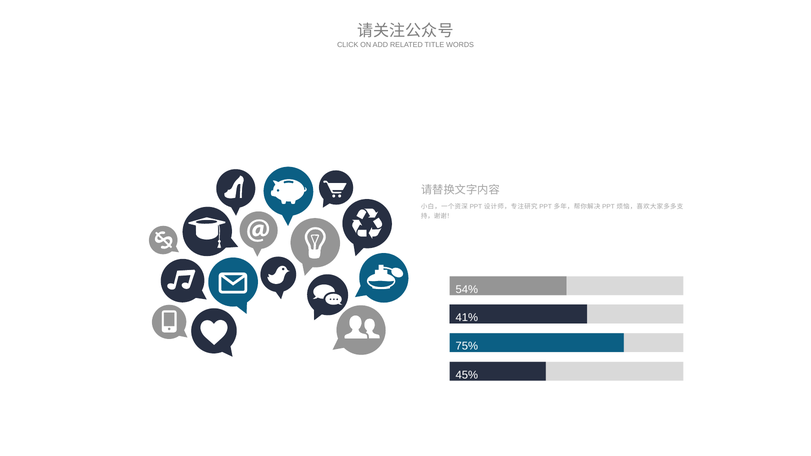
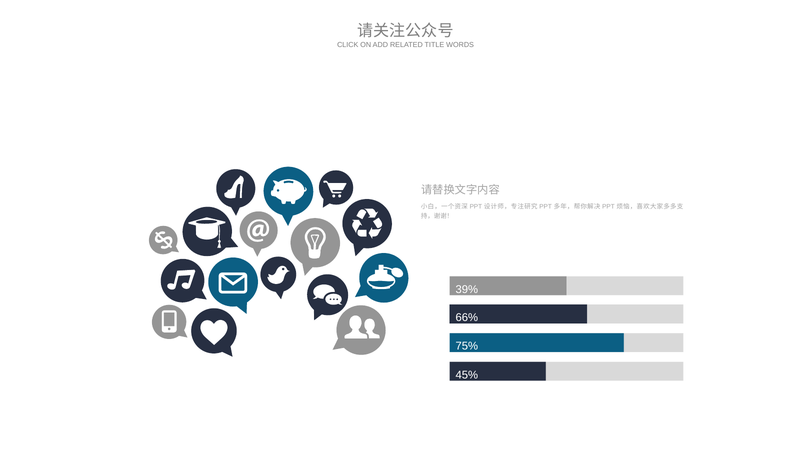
54%: 54% -> 39% (467, 289)
41%: 41% -> 66% (467, 318)
